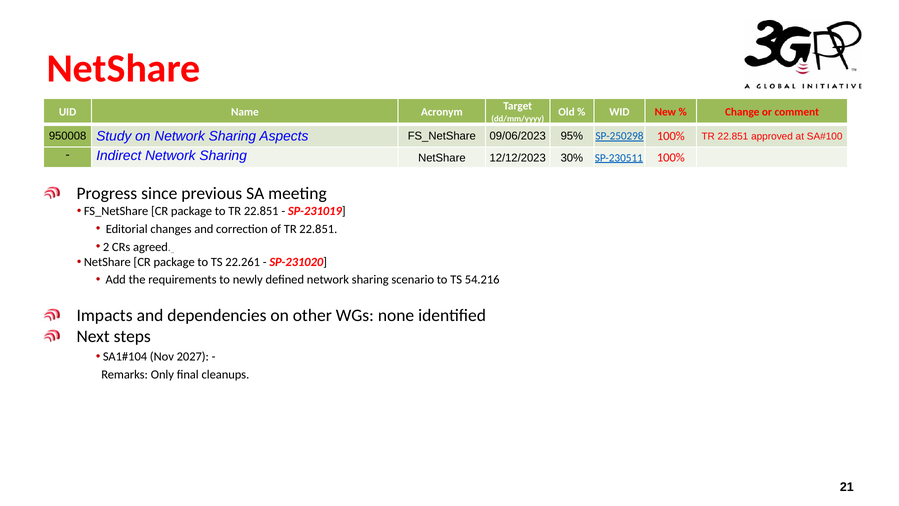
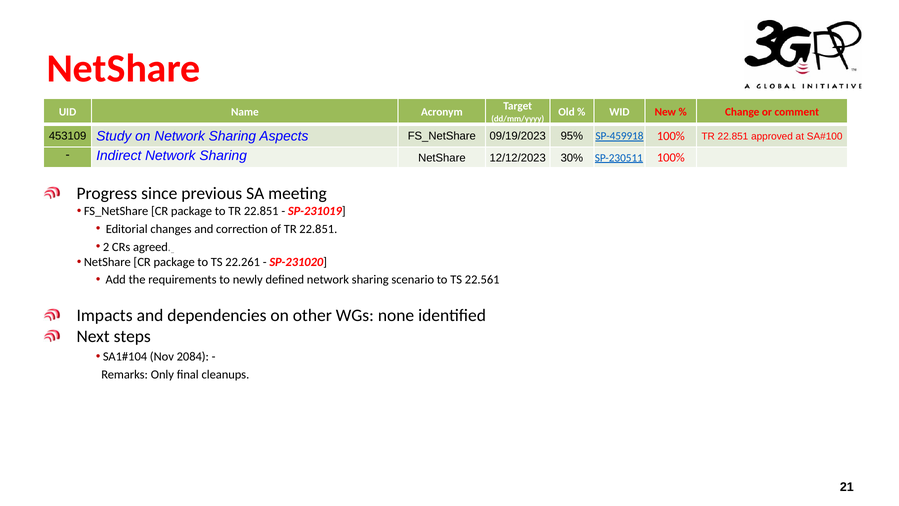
950008: 950008 -> 453109 (68, 136)
09/06/2023: 09/06/2023 -> 09/19/2023 (518, 136)
SP-250298: SP-250298 -> SP-459918 (619, 136)
54.216: 54.216 -> 22.561 (482, 280)
2027: 2027 -> 2084 (193, 357)
